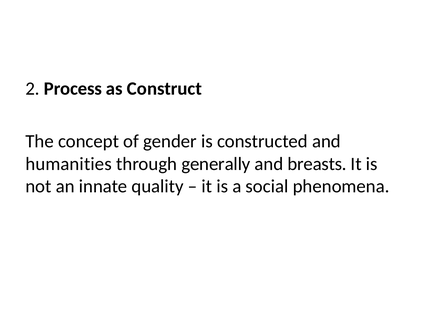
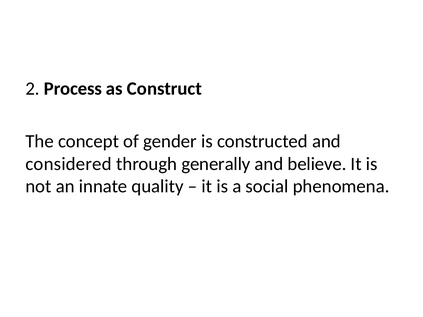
humanities: humanities -> considered (69, 164)
breasts: breasts -> believe (317, 164)
